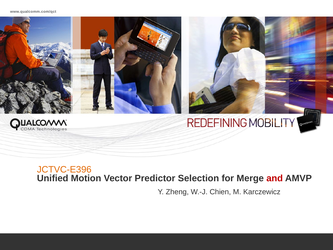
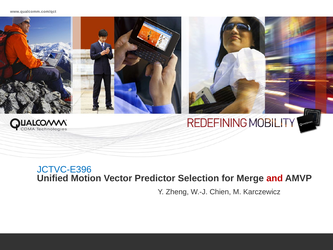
JCTVC-E396 colour: orange -> blue (64, 169)
